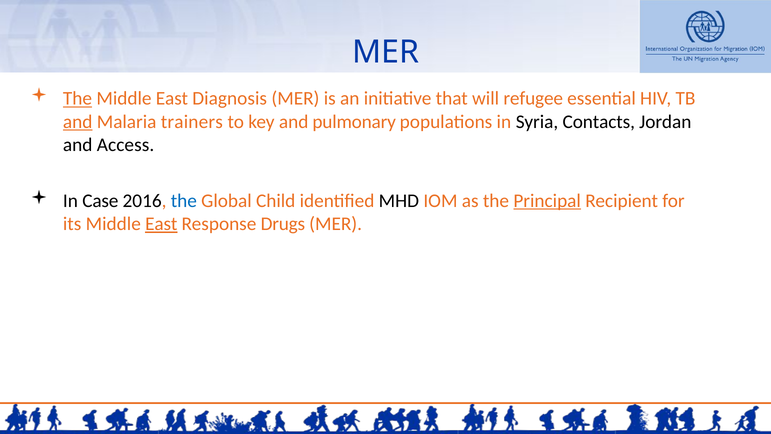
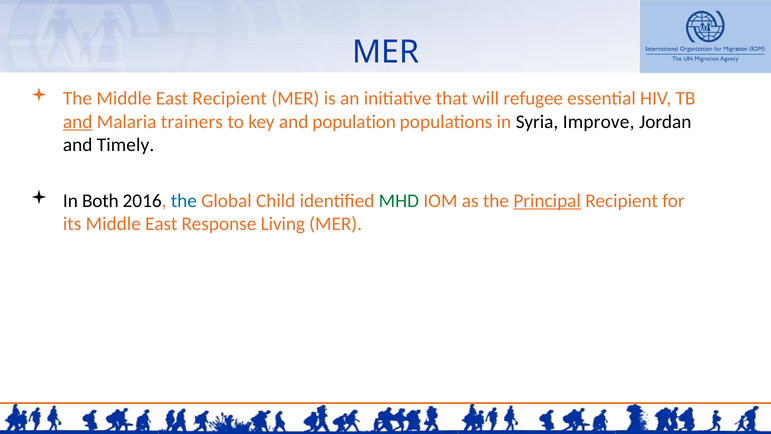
The underline: present -> none (78, 99)
East Diagnosis: Diagnosis -> Recipient (230, 99)
pulmonary: pulmonary -> population (354, 122)
Contacts: Contacts -> Improve (599, 122)
Access: Access -> Timely (126, 145)
Case: Case -> Both (100, 201)
MHD colour: black -> green (399, 201)
East underline: present -> none (161, 224)
Drugs: Drugs -> Living (283, 224)
